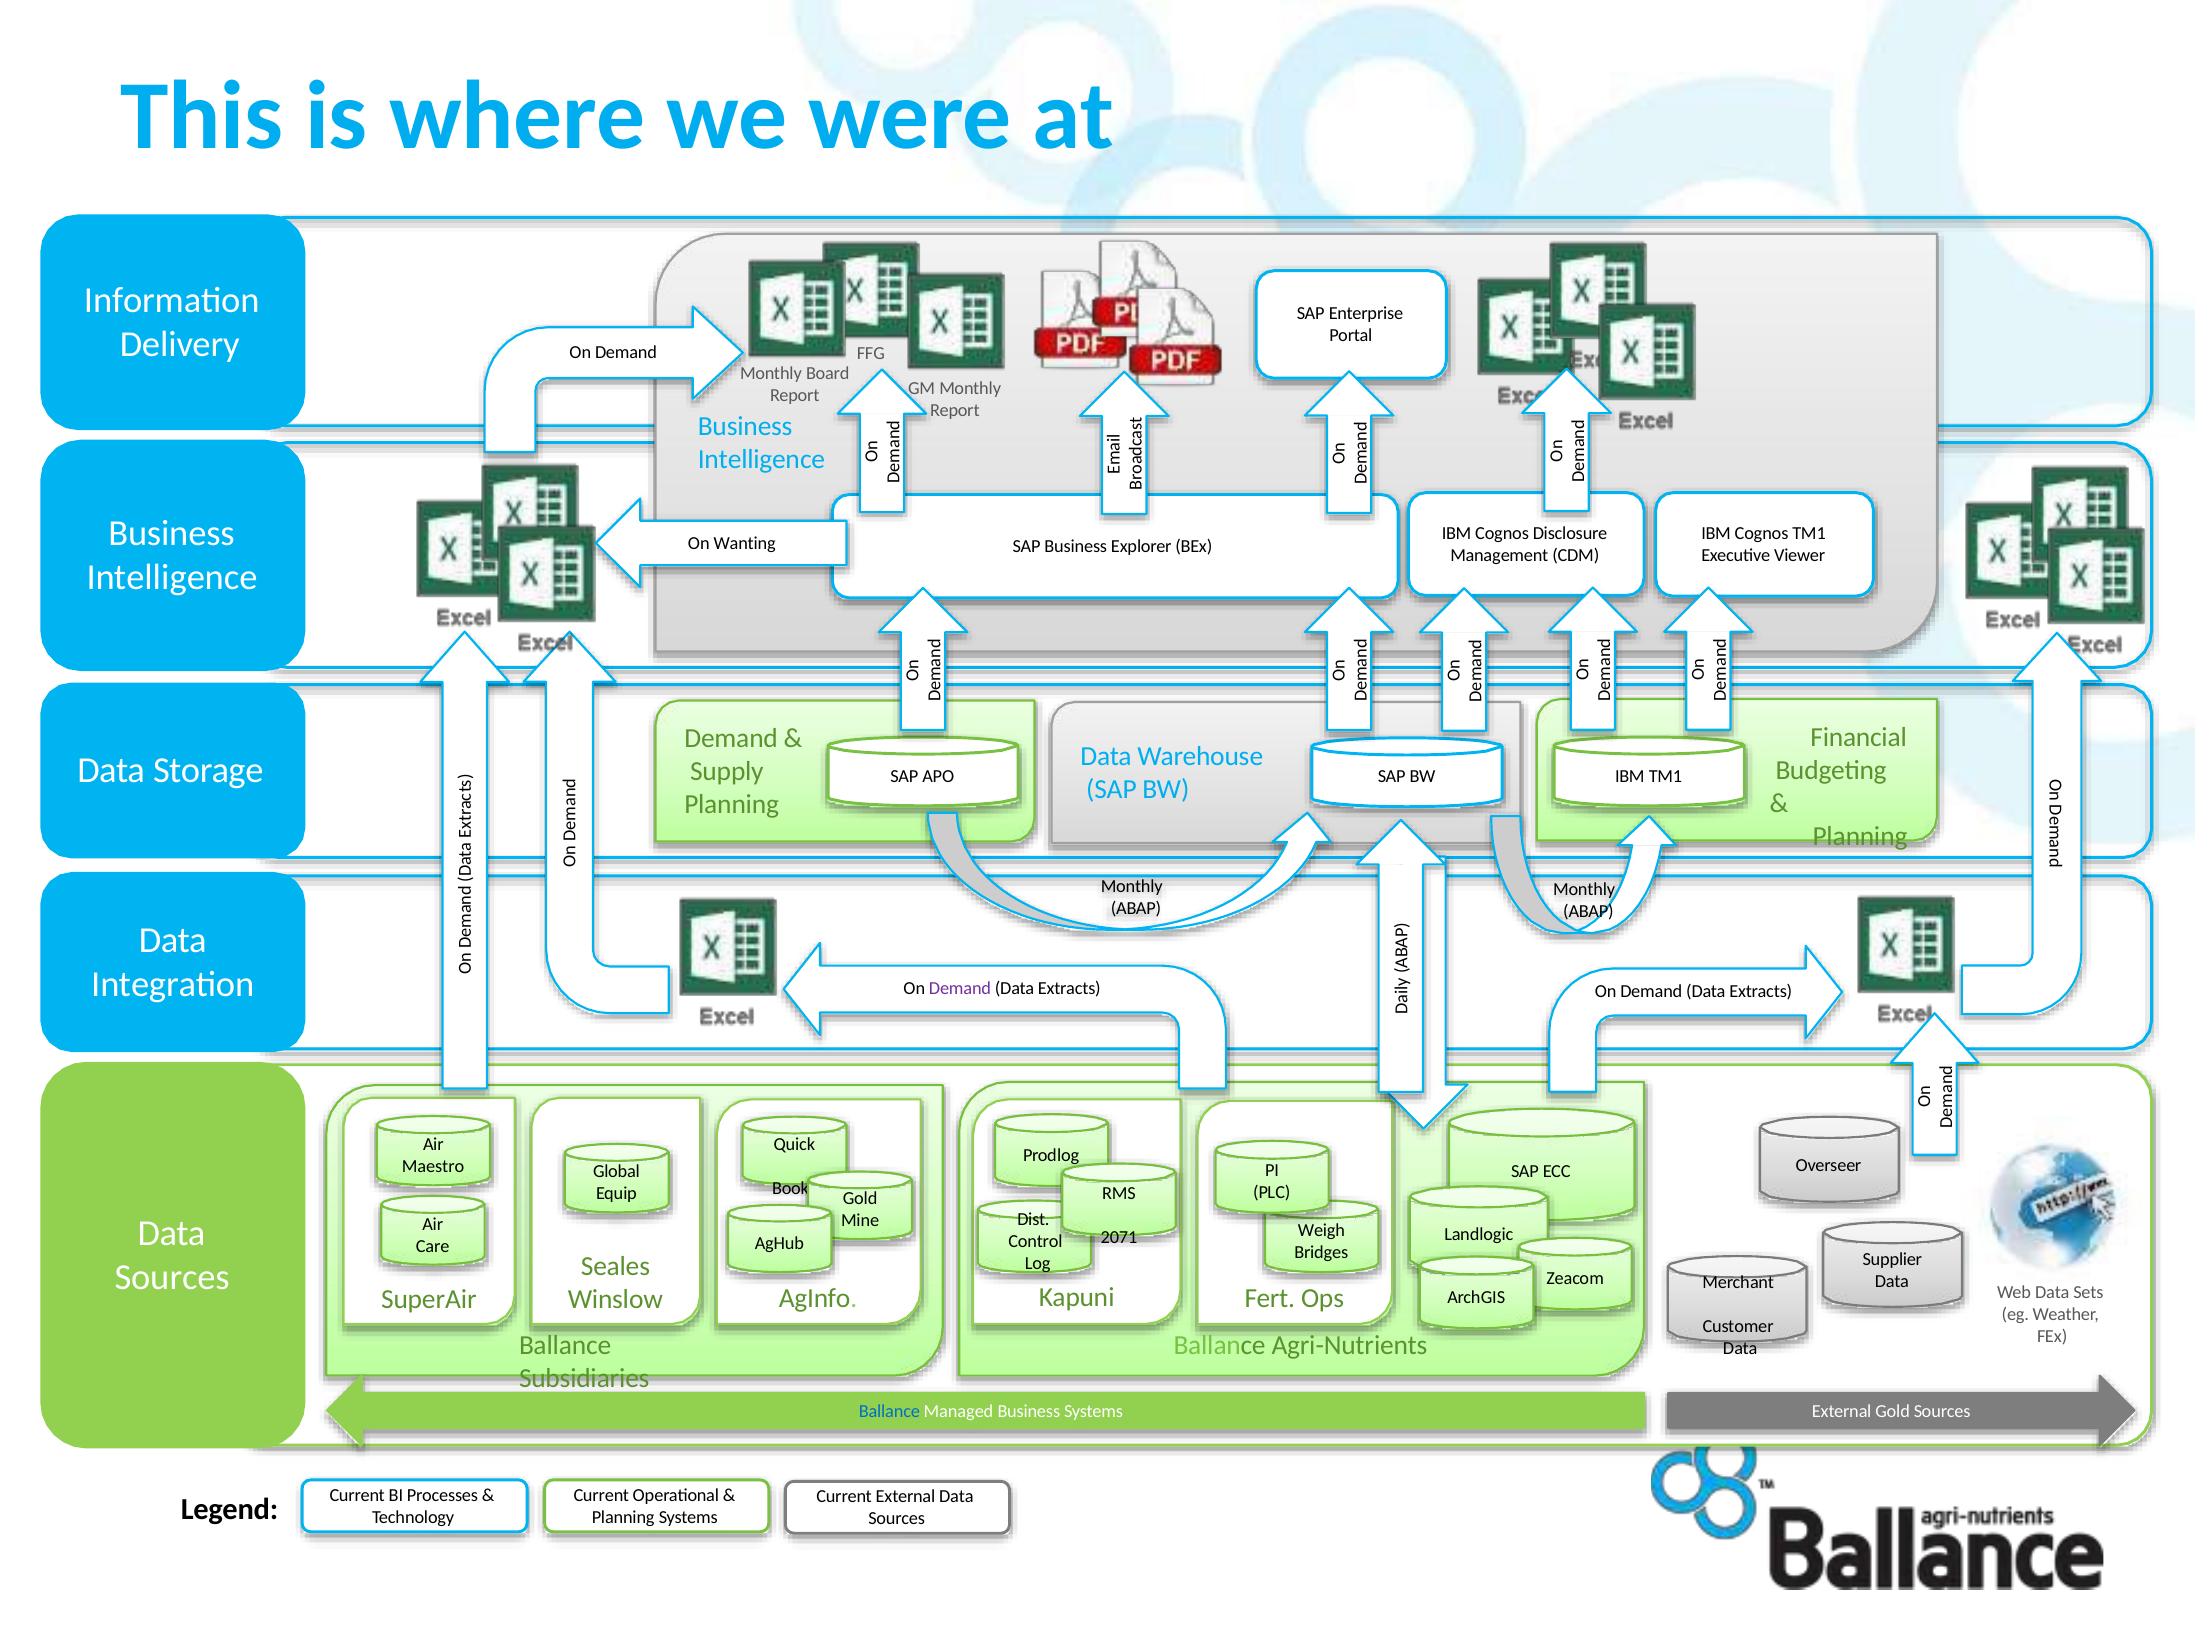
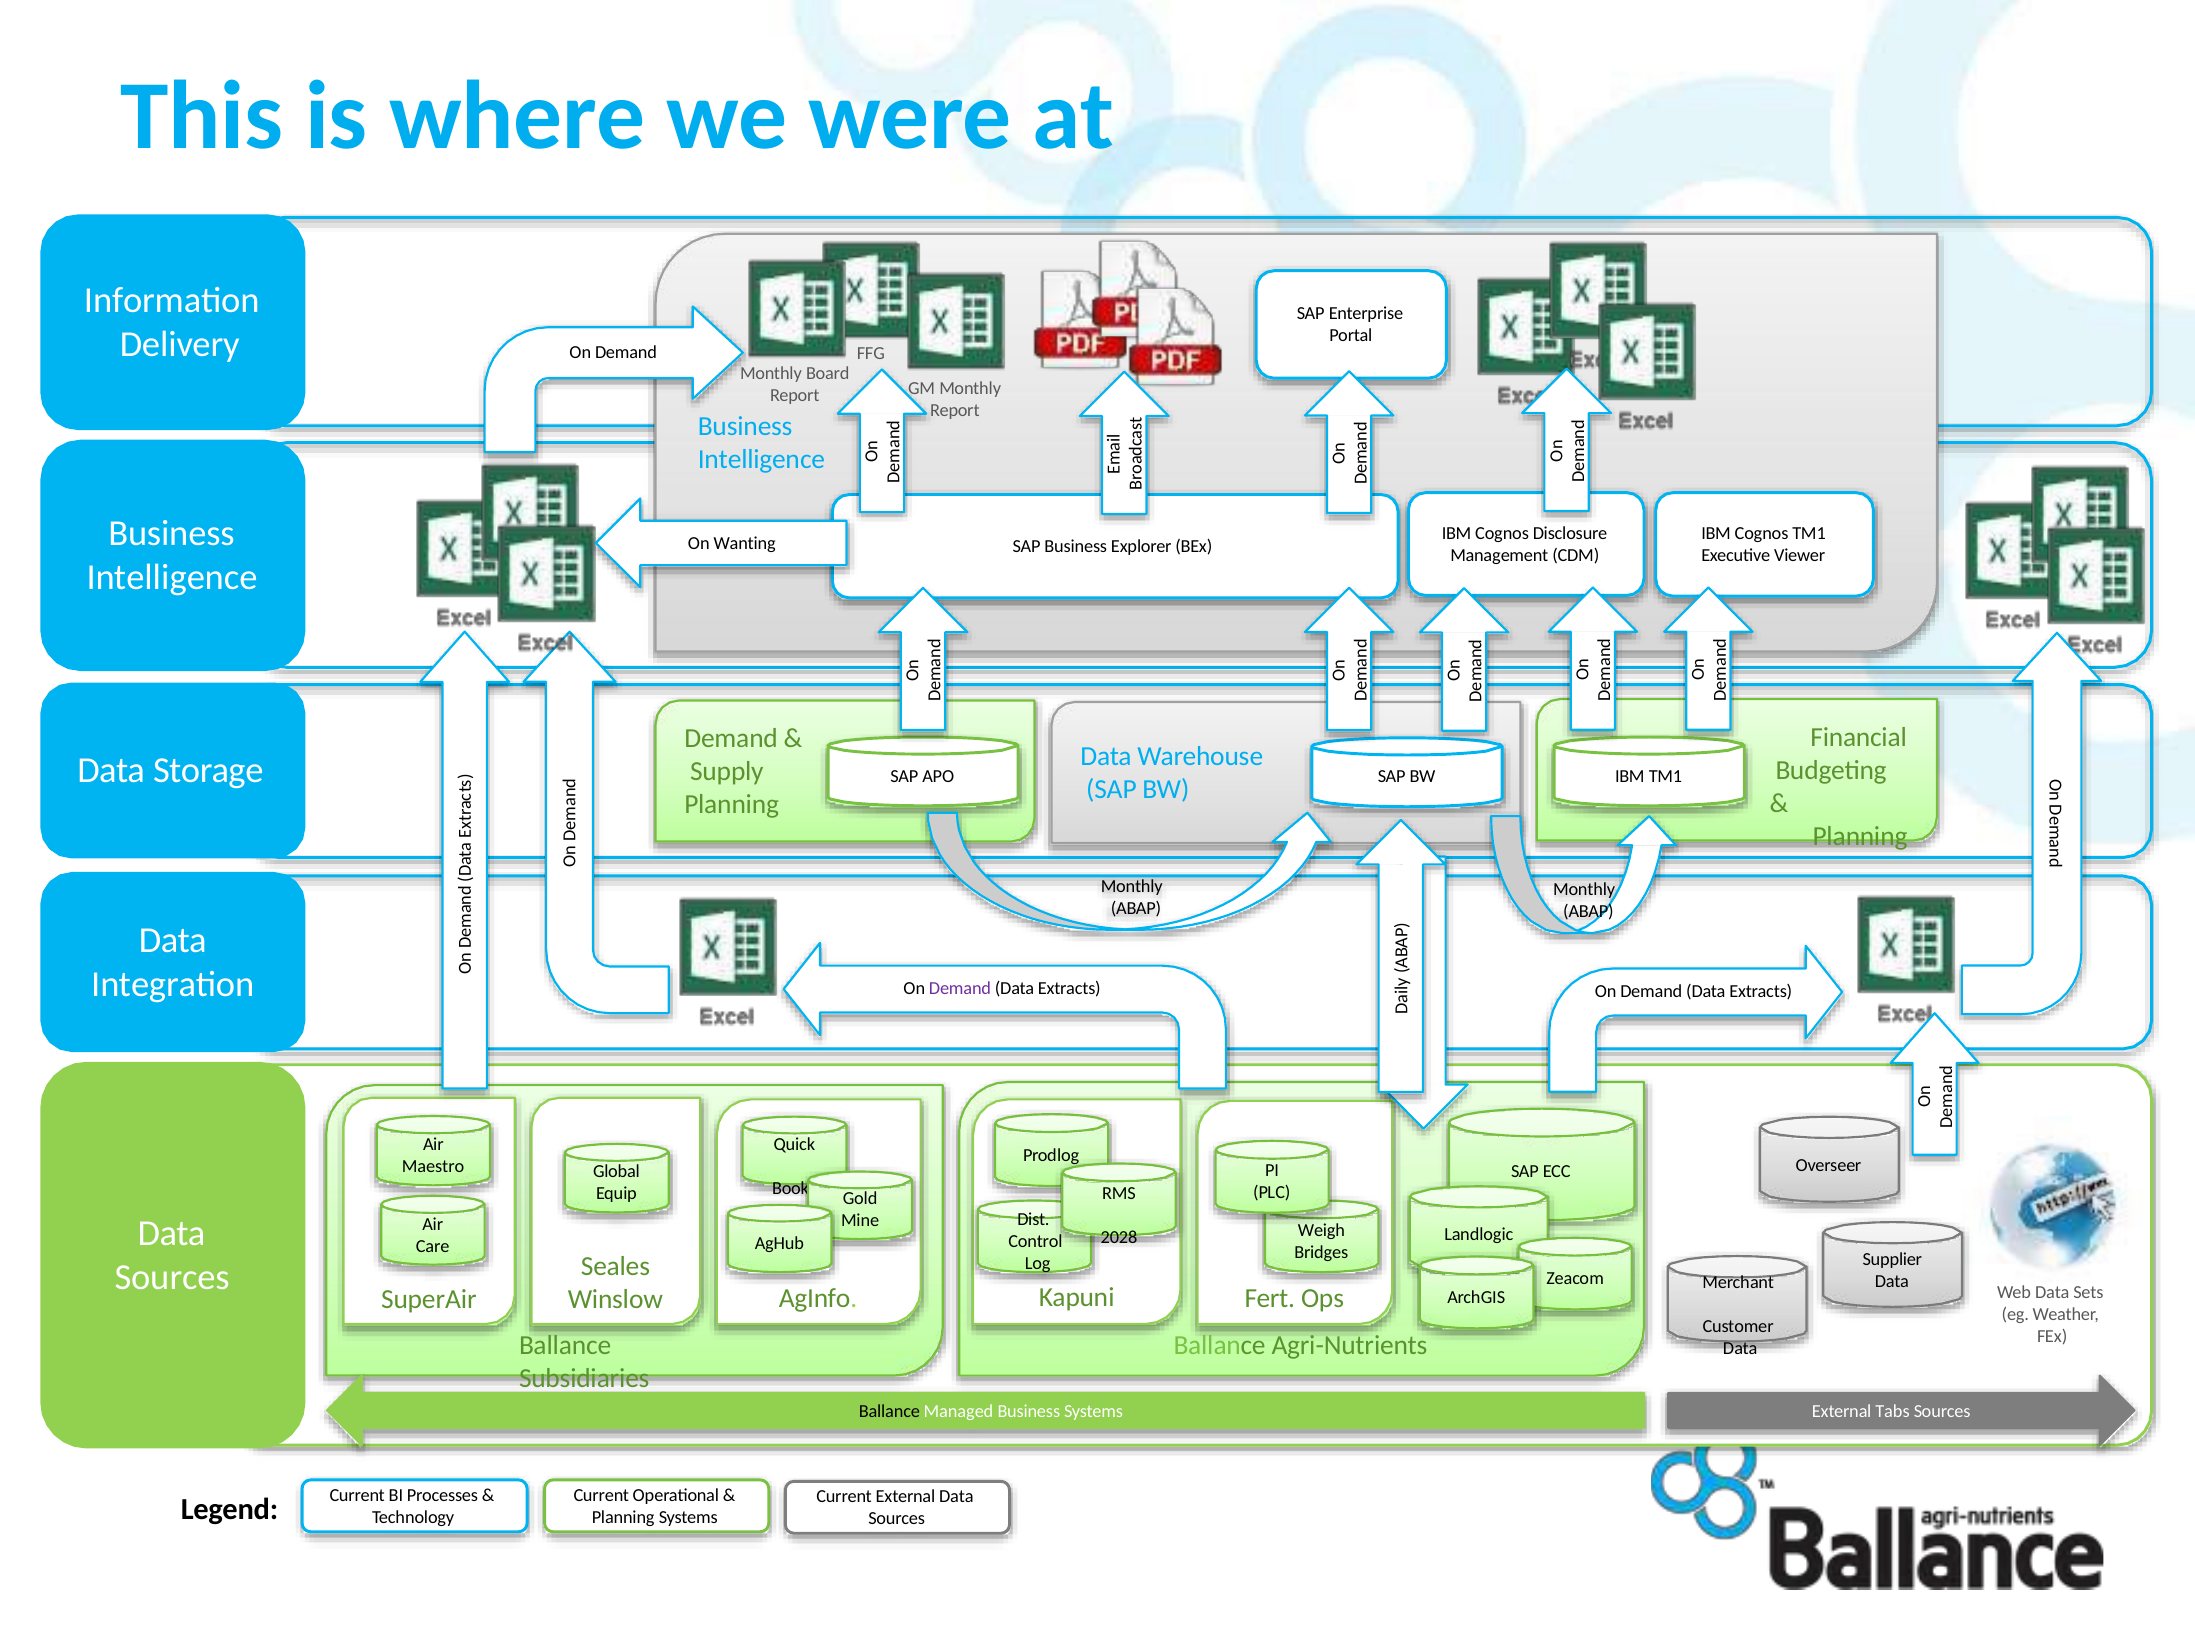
2071: 2071 -> 2028 (1119, 1237)
Ballance colour: blue -> black (889, 1411)
External Gold: Gold -> Tabs (1893, 1411)
